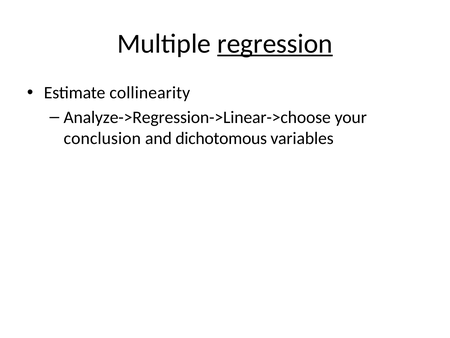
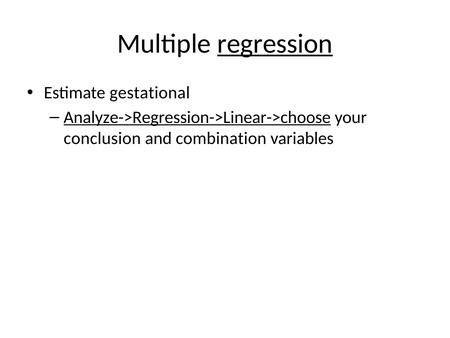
collinearity: collinearity -> gestational (150, 93)
Analyze->Regression->Linear->choose underline: none -> present (197, 117)
dichotomous: dichotomous -> combination (221, 138)
